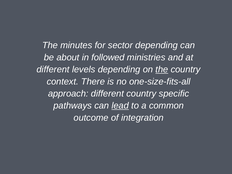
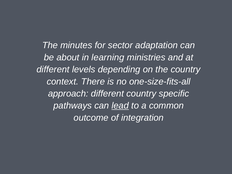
sector depending: depending -> adaptation (157, 45)
followed: followed -> learning (108, 57)
the underline: present -> none (162, 69)
